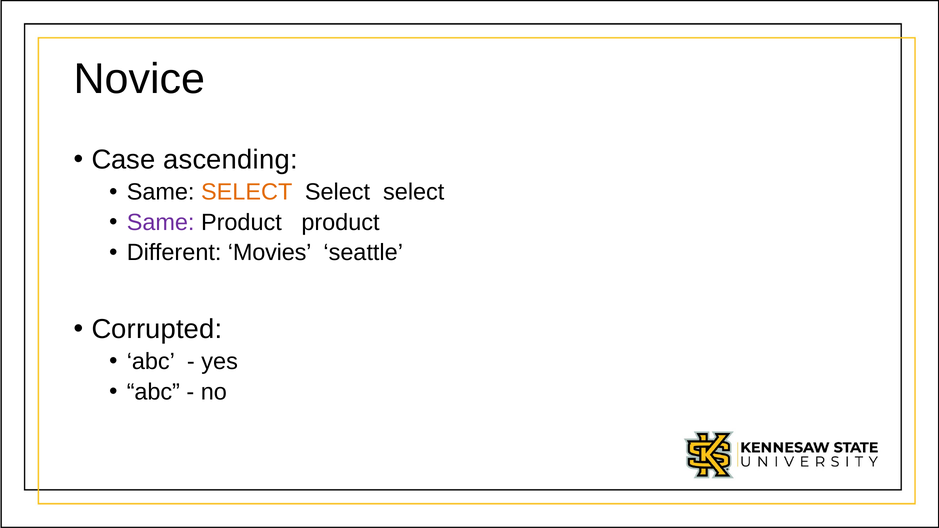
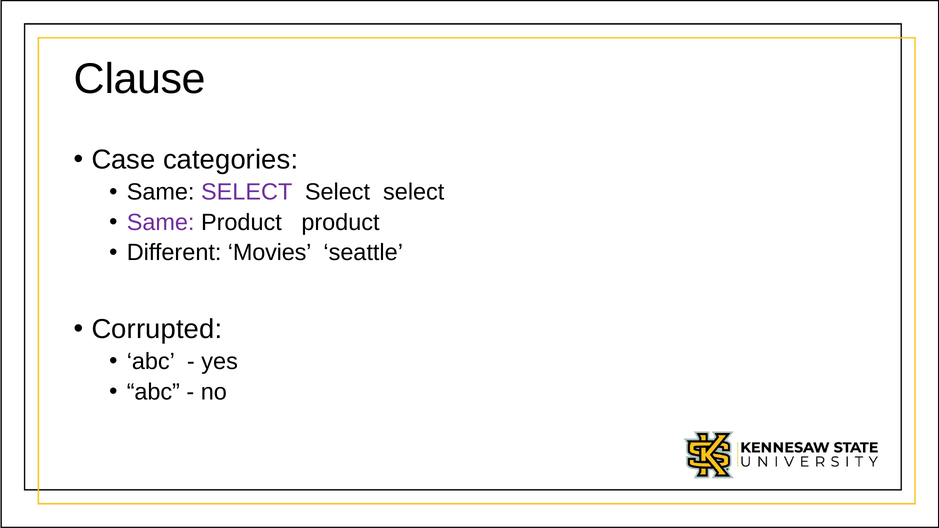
Novice: Novice -> Clause (140, 79)
ascending: ascending -> categories (231, 160)
SELECT colour: orange -> purple (247, 192)
